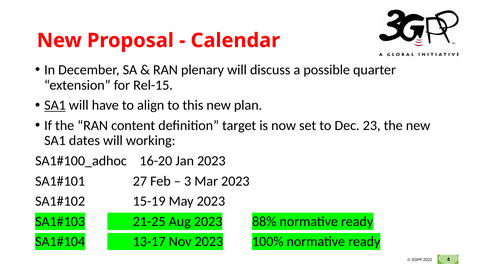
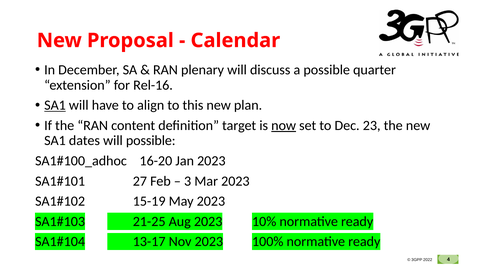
Rel-15: Rel-15 -> Rel-16 (153, 85)
now underline: none -> present (284, 126)
will working: working -> possible (151, 141)
88%: 88% -> 10% (264, 222)
